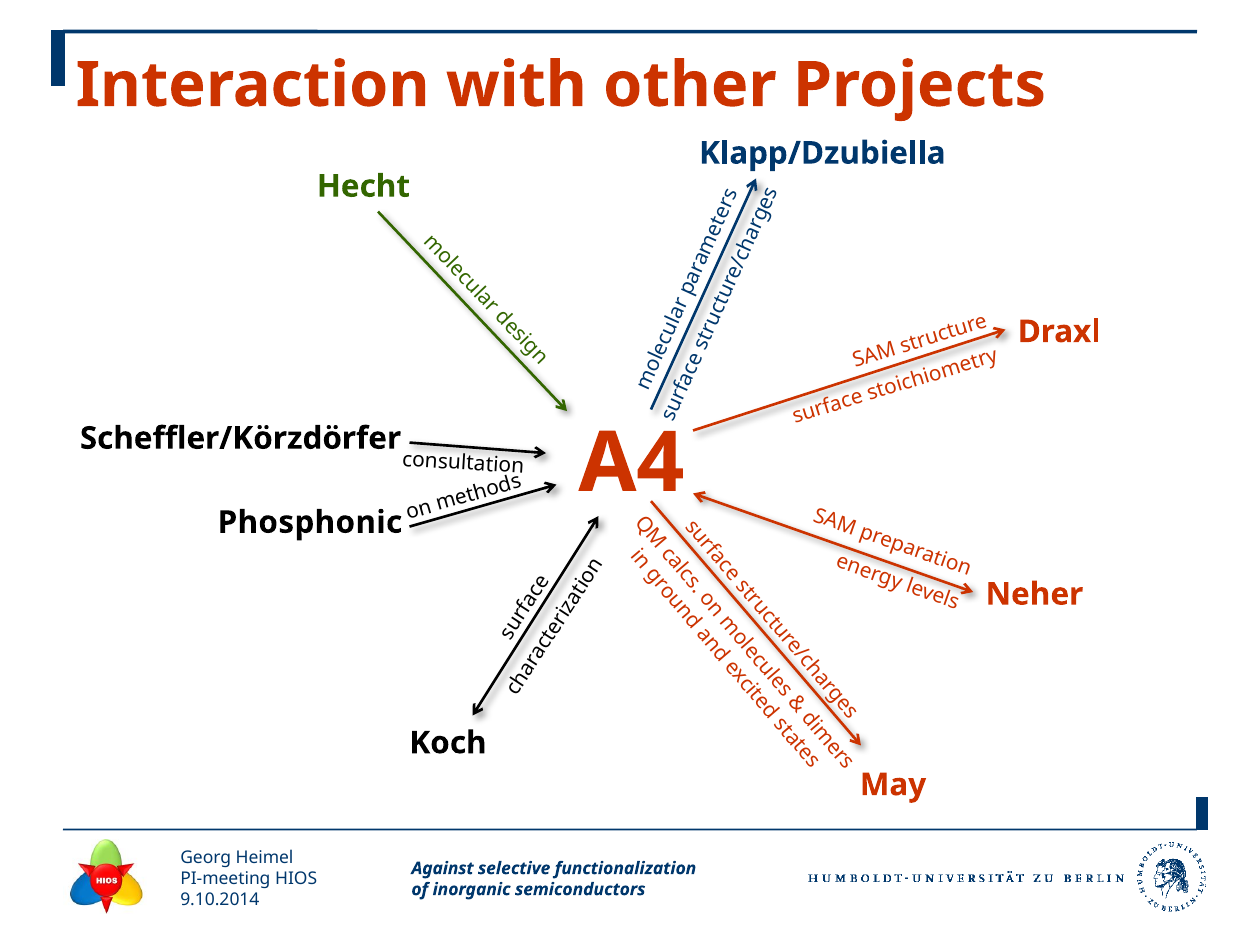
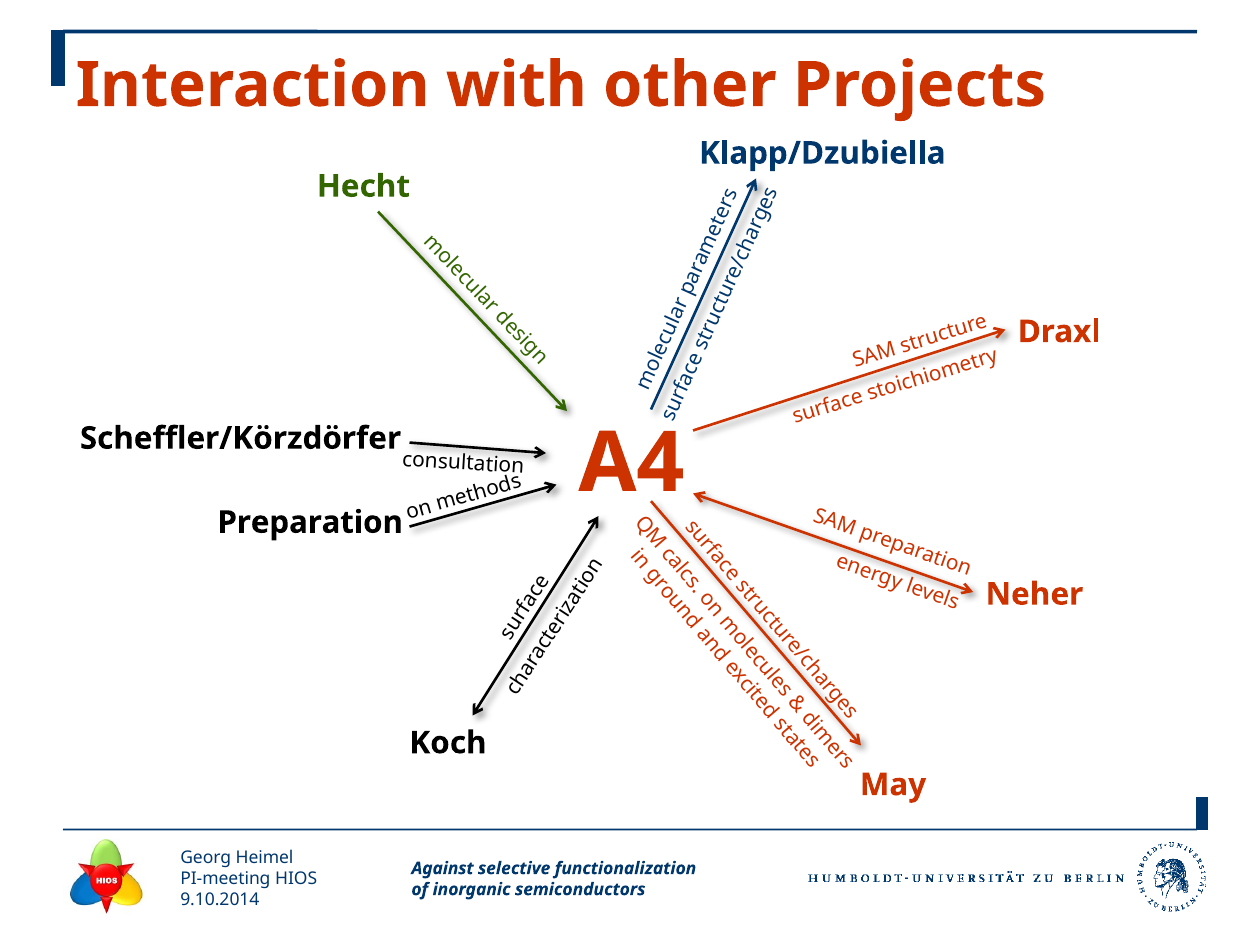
Phosphonic: Phosphonic -> Preparation (310, 522)
